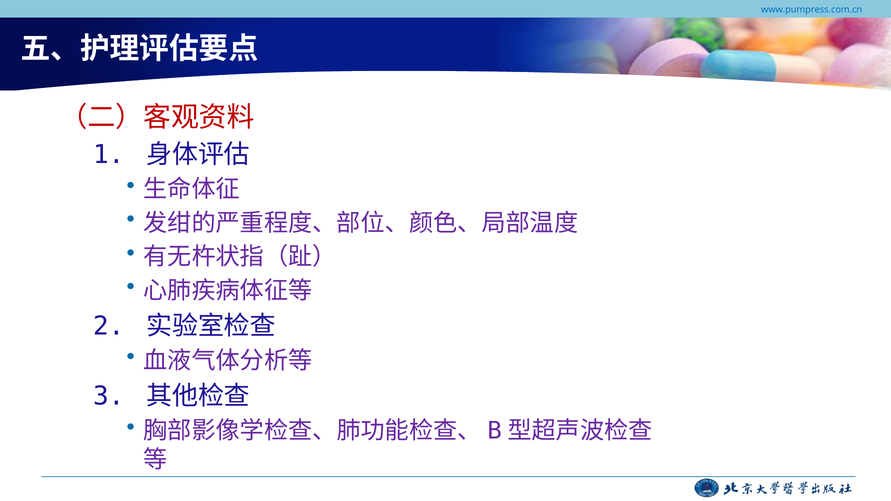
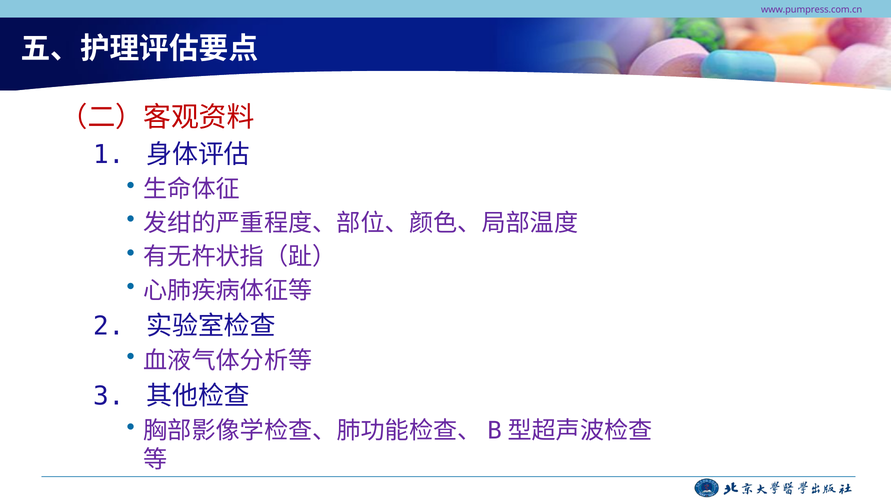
www.pumpress.com.cn colour: blue -> purple (812, 10)
